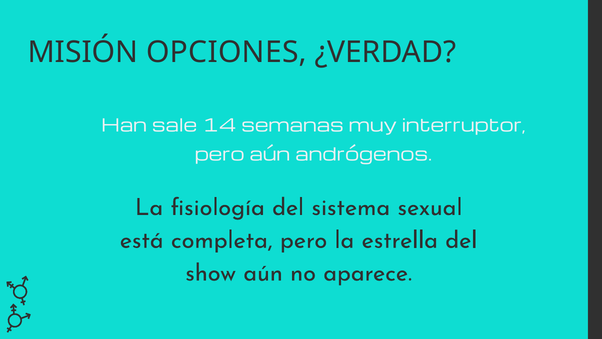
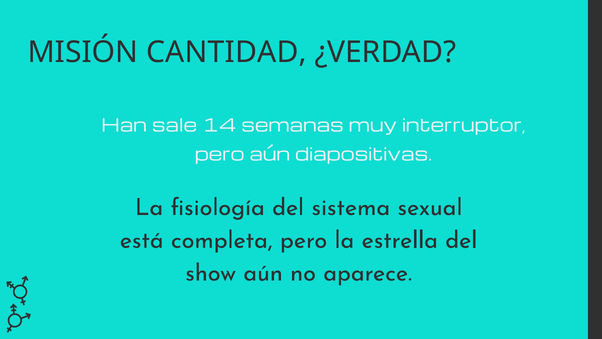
OPCIONES: OPCIONES -> CANTIDAD (227, 52)
andrógenos: andrógenos -> diapositivas (364, 155)
